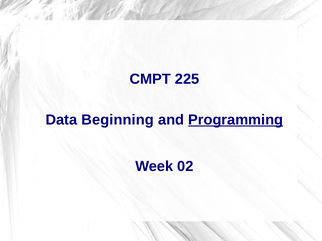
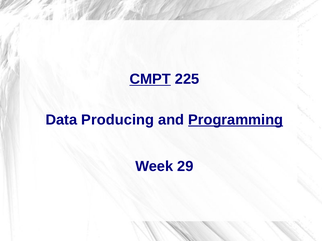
CMPT underline: none -> present (150, 79)
Beginning: Beginning -> Producing (118, 120)
02: 02 -> 29 (185, 167)
